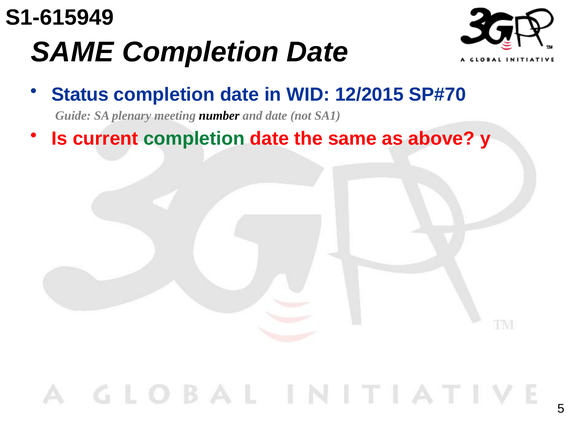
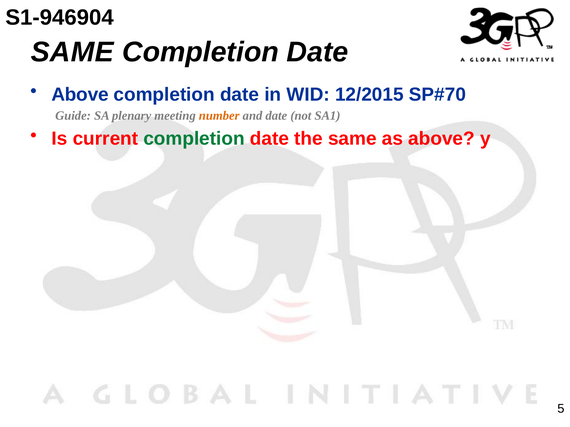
S1-615949: S1-615949 -> S1-946904 (60, 18)
Status: Status -> Above (80, 95)
number colour: black -> orange (219, 116)
